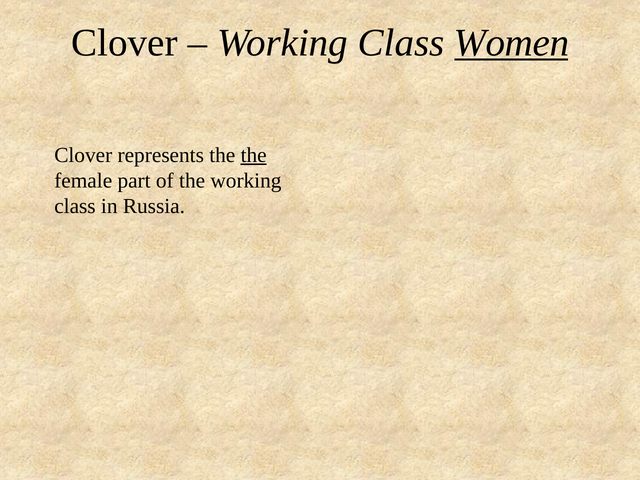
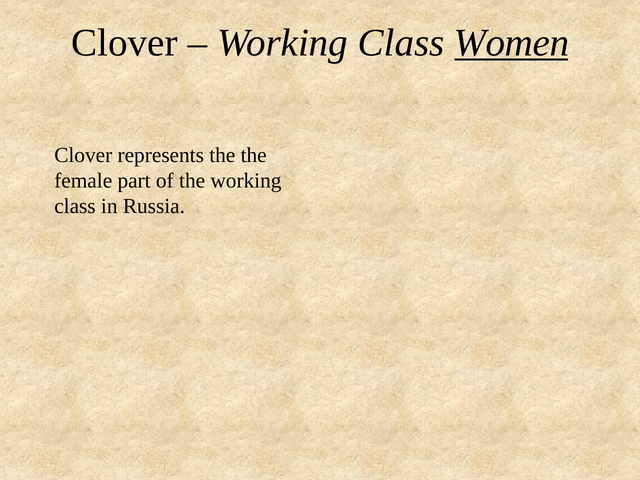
the underline: present -> none (254, 155)
